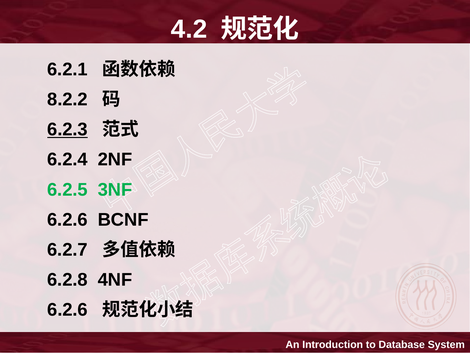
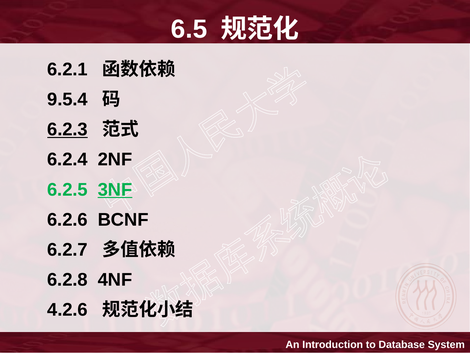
4.2: 4.2 -> 6.5 (189, 29)
8.2.2: 8.2.2 -> 9.5.4 (67, 99)
3NF underline: none -> present (115, 189)
6.2.6: 6.2.6 -> 4.2.6 (67, 309)
